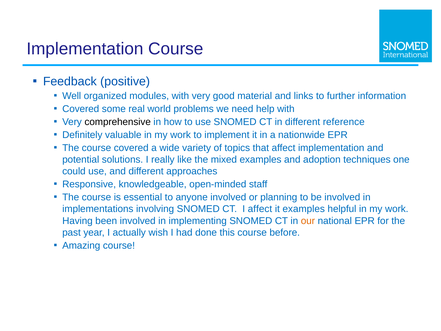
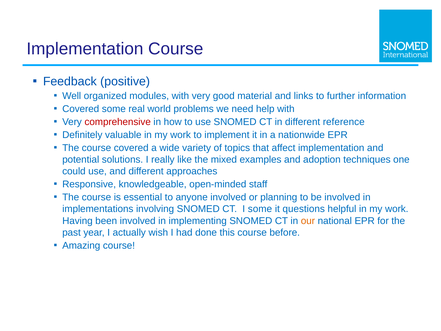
comprehensive colour: black -> red (118, 122)
I affect: affect -> some (260, 209)
it examples: examples -> questions (304, 209)
